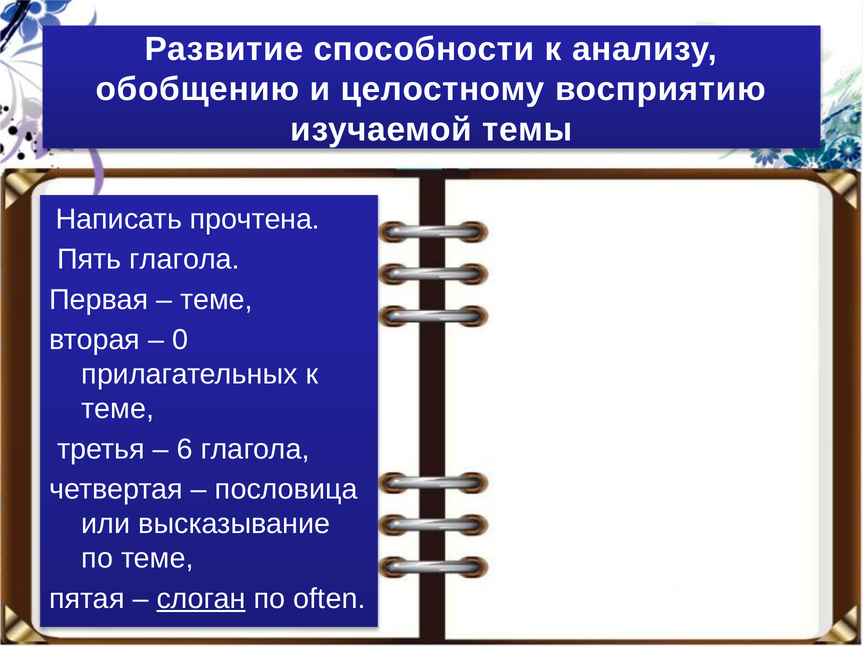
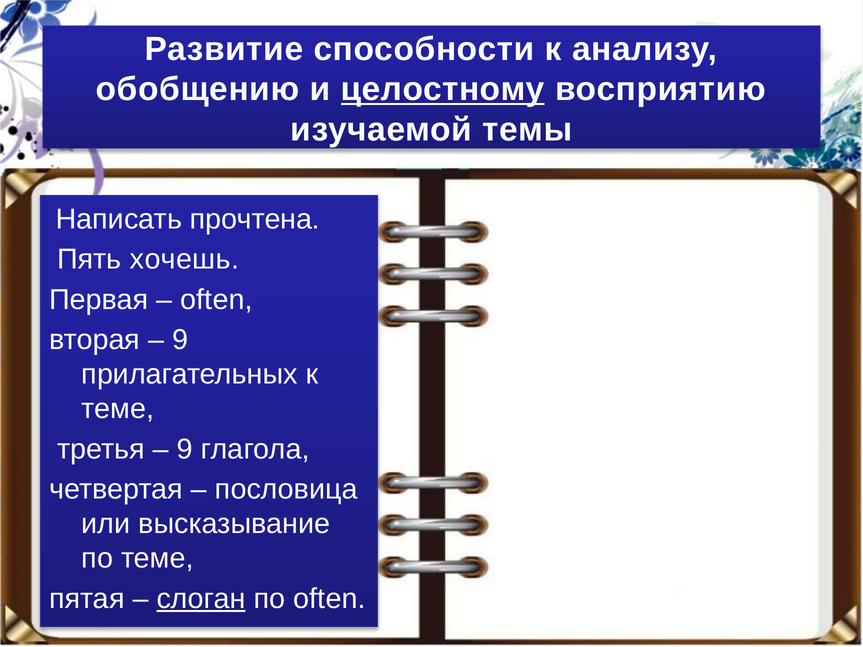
целостному underline: none -> present (443, 89)
Пять глагола: глагола -> хочешь (184, 259)
теме: теме -> often (216, 300)
0: 0 -> 9 (180, 340)
6: 6 -> 9 (185, 449)
